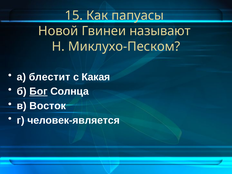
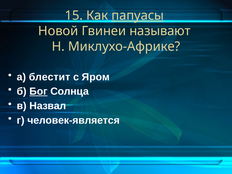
папуасы underline: none -> present (138, 16)
Миклухо-Песком: Миклухо-Песком -> Миклухо-Африке (124, 46)
Какая: Какая -> Яром (96, 77)
Восток: Восток -> Назвал (48, 106)
